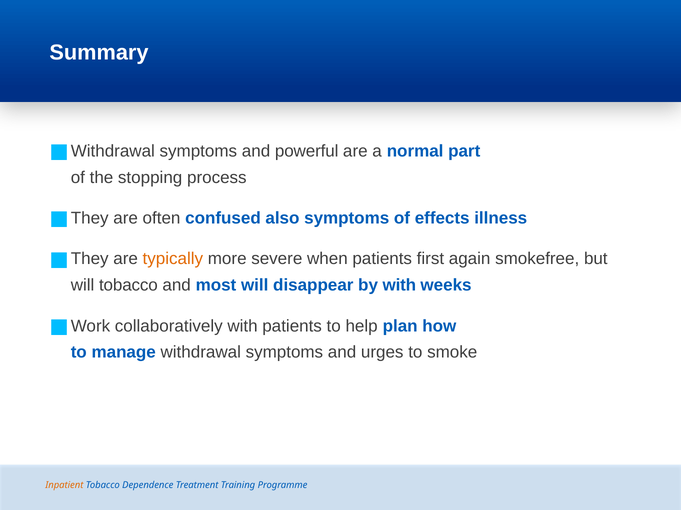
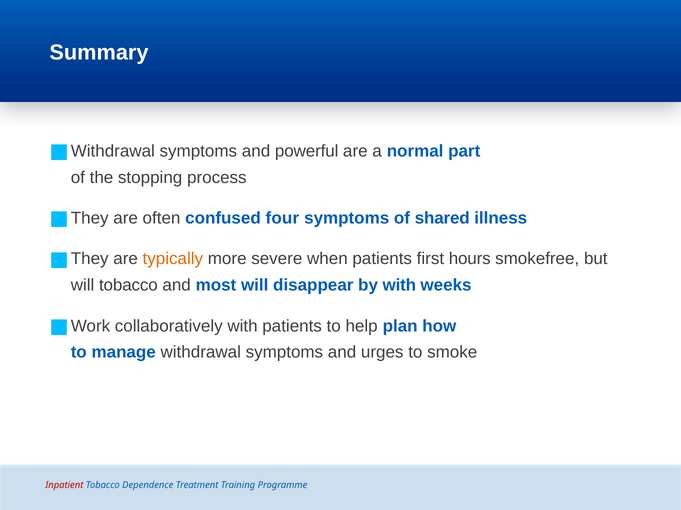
also: also -> four (282, 219)
effects: effects -> shared (442, 219)
again: again -> hours (470, 259)
Inpatient colour: orange -> red (64, 486)
